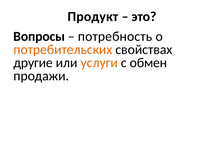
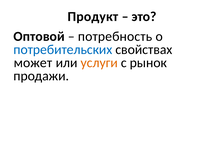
Вопросы: Вопросы -> Оптовой (39, 36)
потребительских colour: orange -> blue (63, 50)
другие: другие -> может (33, 63)
обмен: обмен -> рынок (148, 63)
